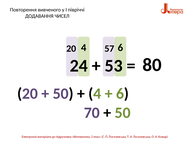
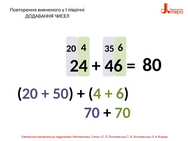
57: 57 -> 35 (109, 49)
53: 53 -> 46 (114, 66)
50: 50 -> 70 (123, 113)
